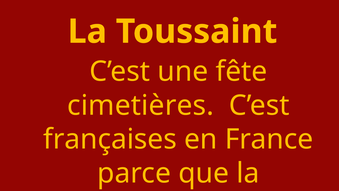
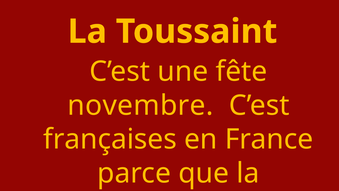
cimetières: cimetières -> novembre (140, 105)
